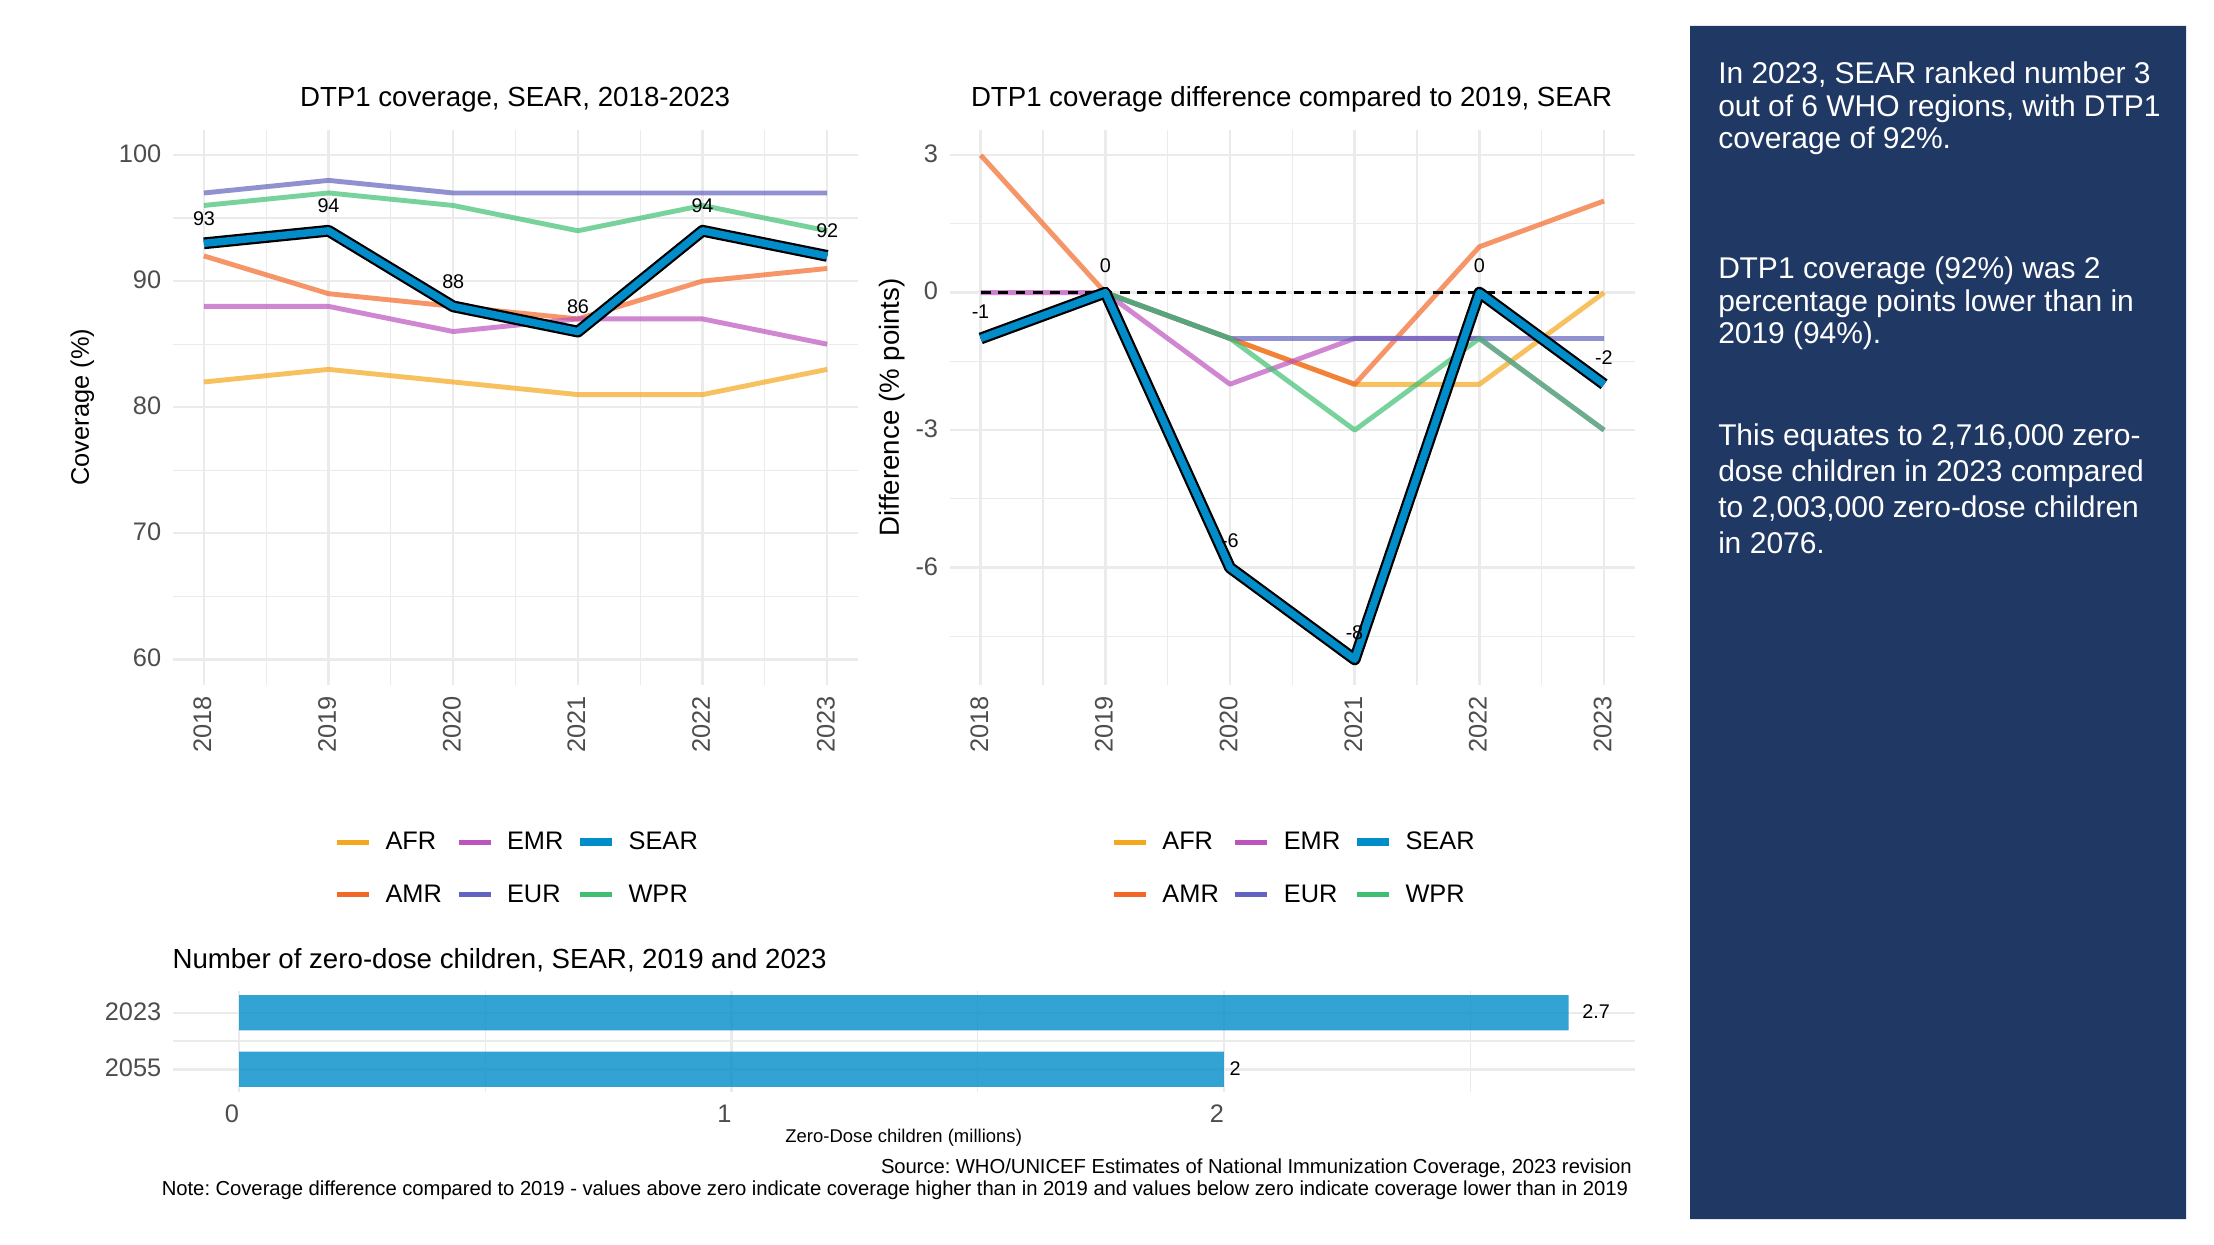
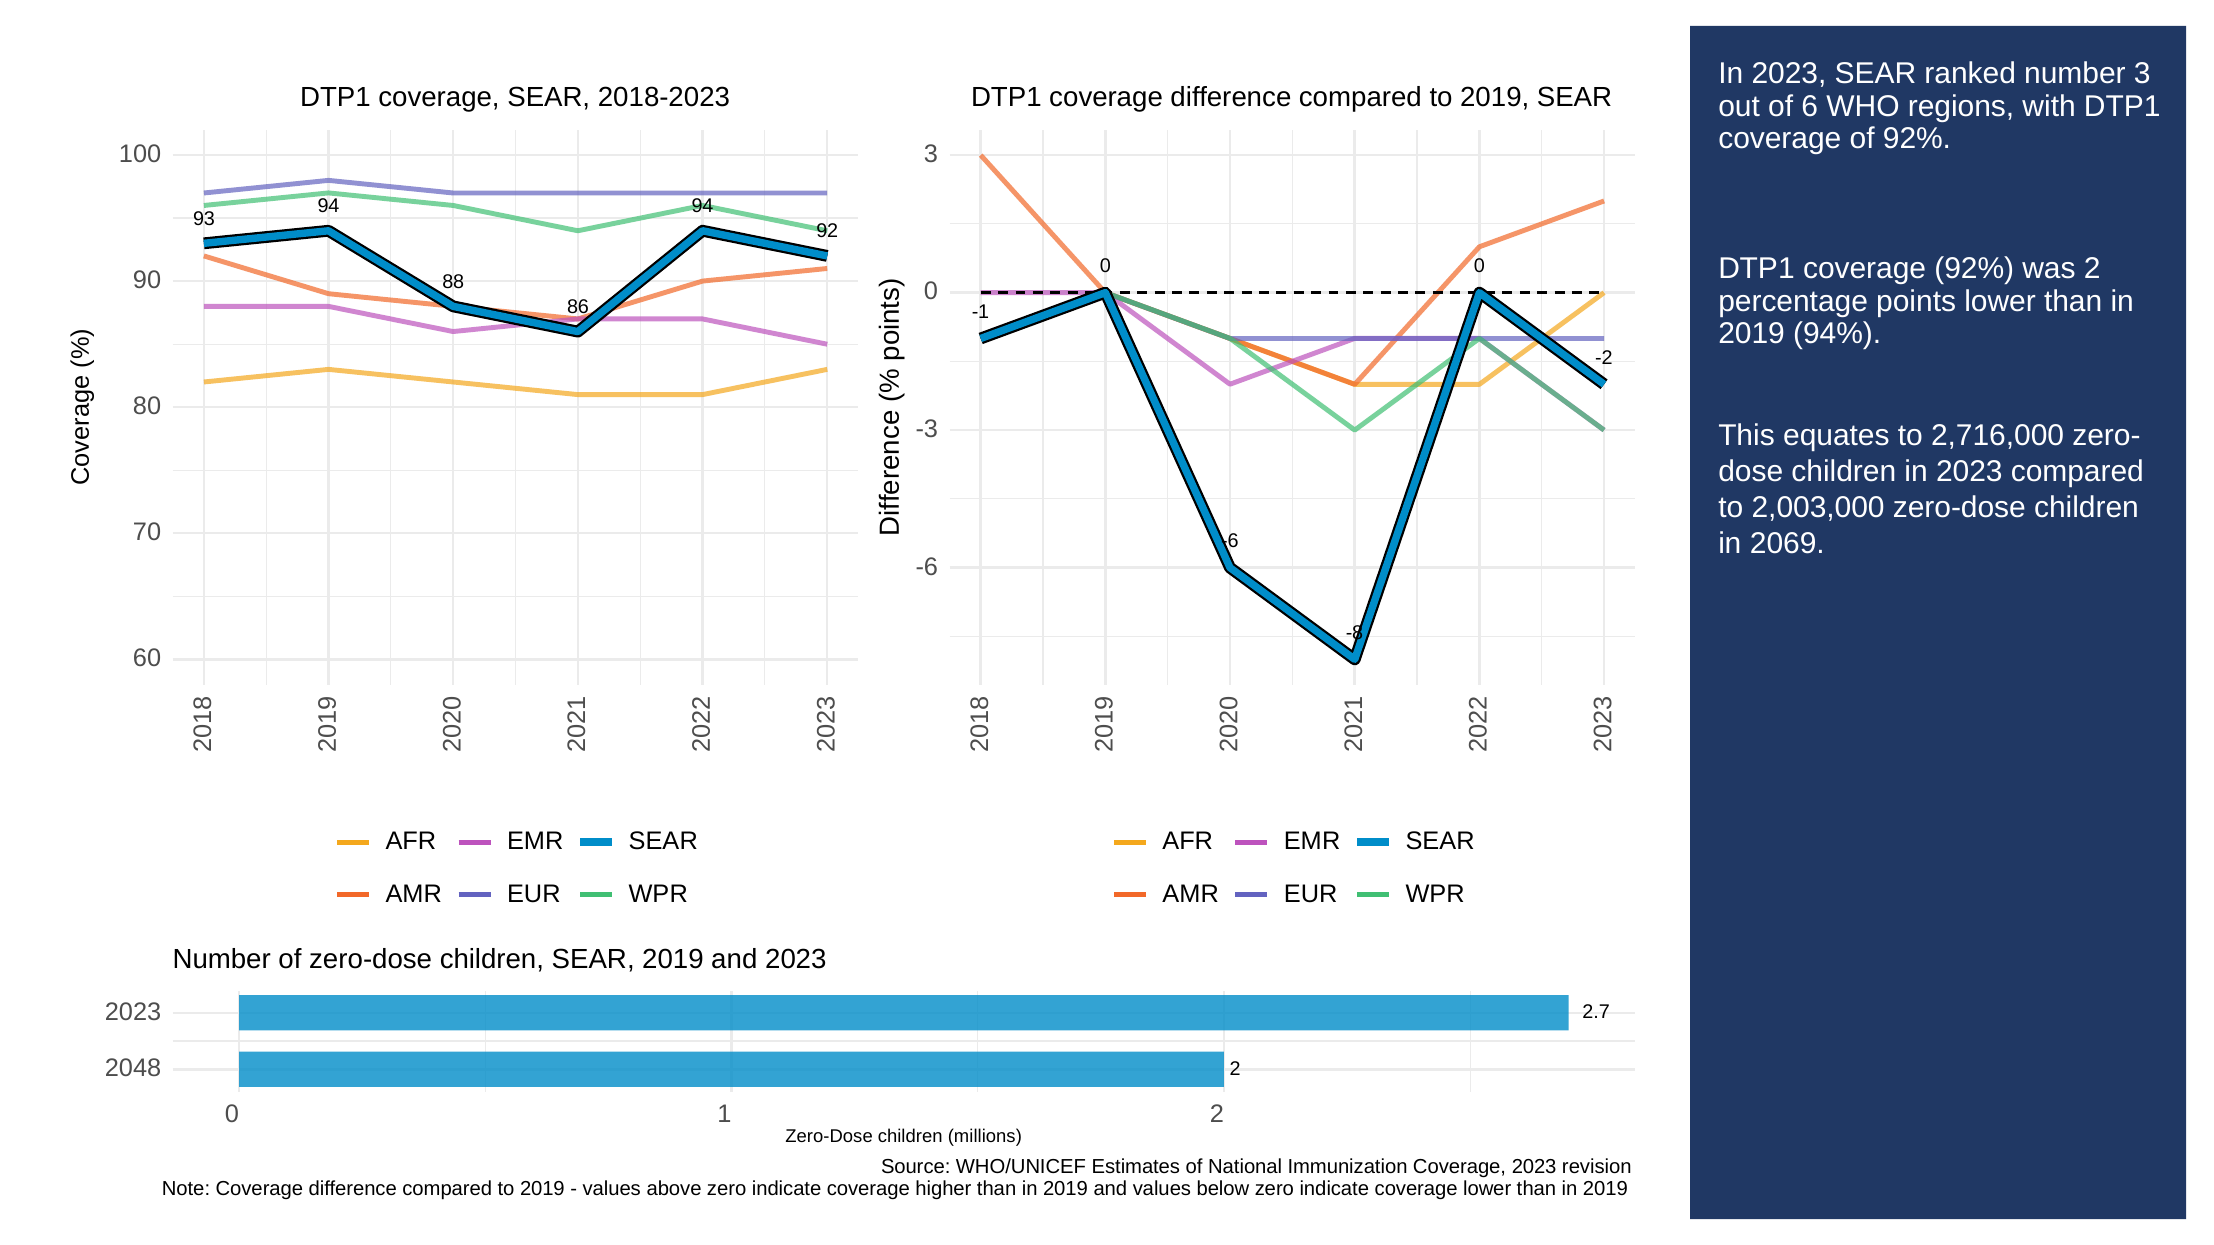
2076: 2076 -> 2069 (1787, 543)
2055: 2055 -> 2048 (133, 1069)
